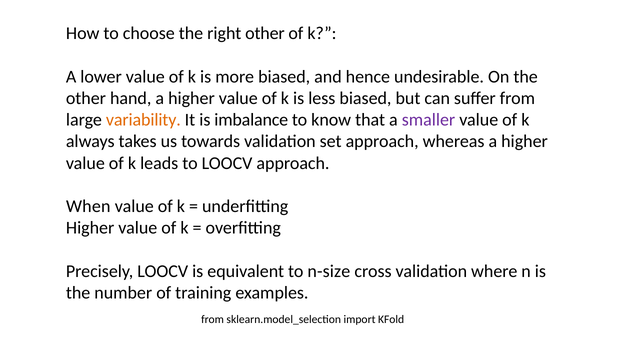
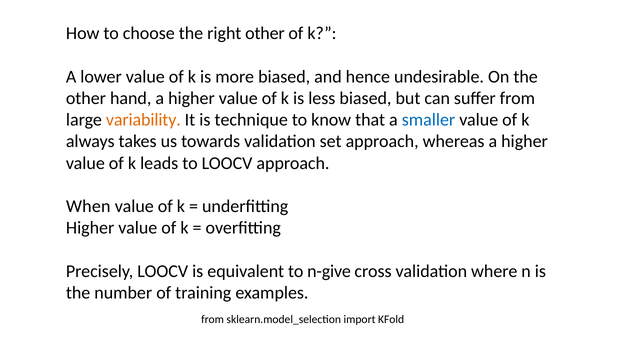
imbalance: imbalance -> technique (251, 120)
smaller colour: purple -> blue (429, 120)
n-size: n-size -> n-give (329, 271)
